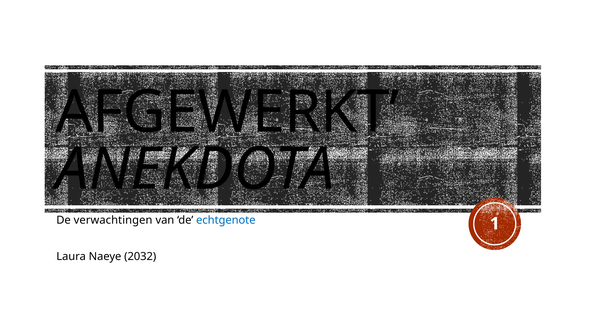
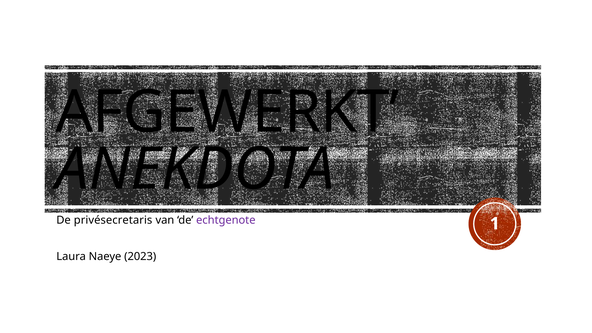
verwachtingen: verwachtingen -> privésecretaris (113, 220)
echtgenote colour: blue -> purple (226, 220)
2032: 2032 -> 2023 (140, 256)
